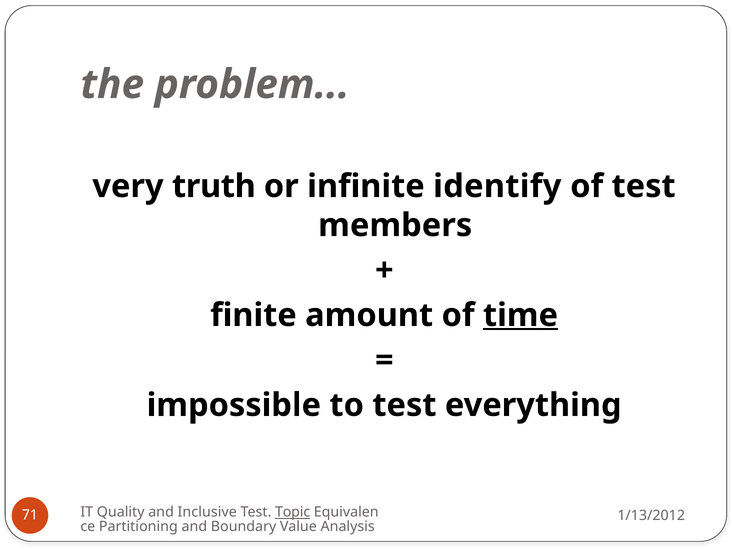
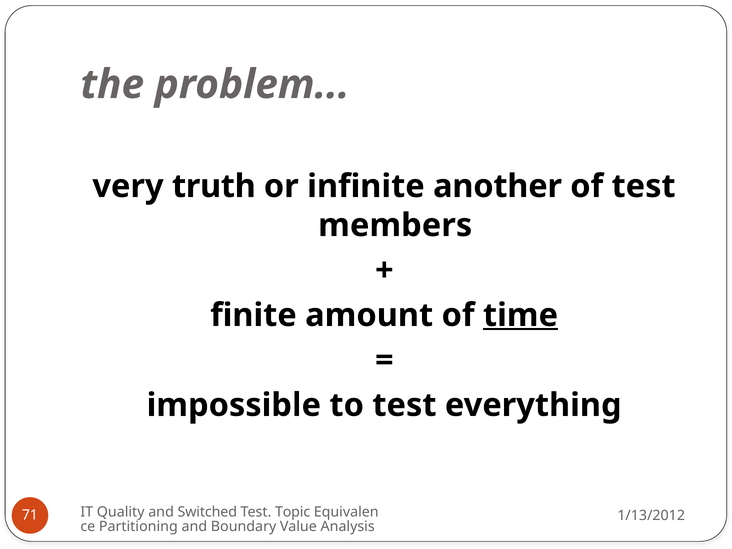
identify: identify -> another (498, 186)
Inclusive: Inclusive -> Switched (207, 512)
Topic underline: present -> none (293, 512)
